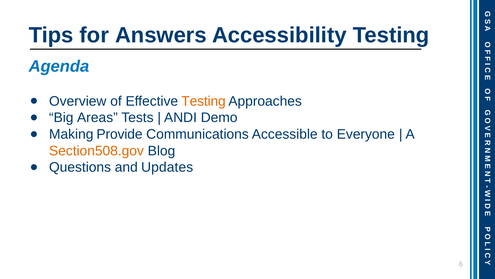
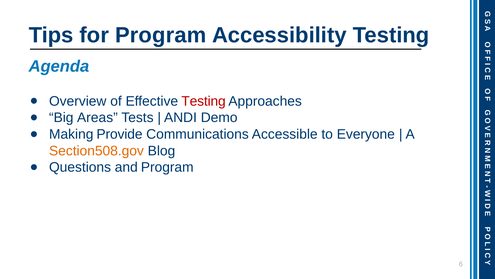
for Answers: Answers -> Program (161, 35)
Testing colour: orange -> red (204, 101)
and Updates: Updates -> Program (167, 167)
